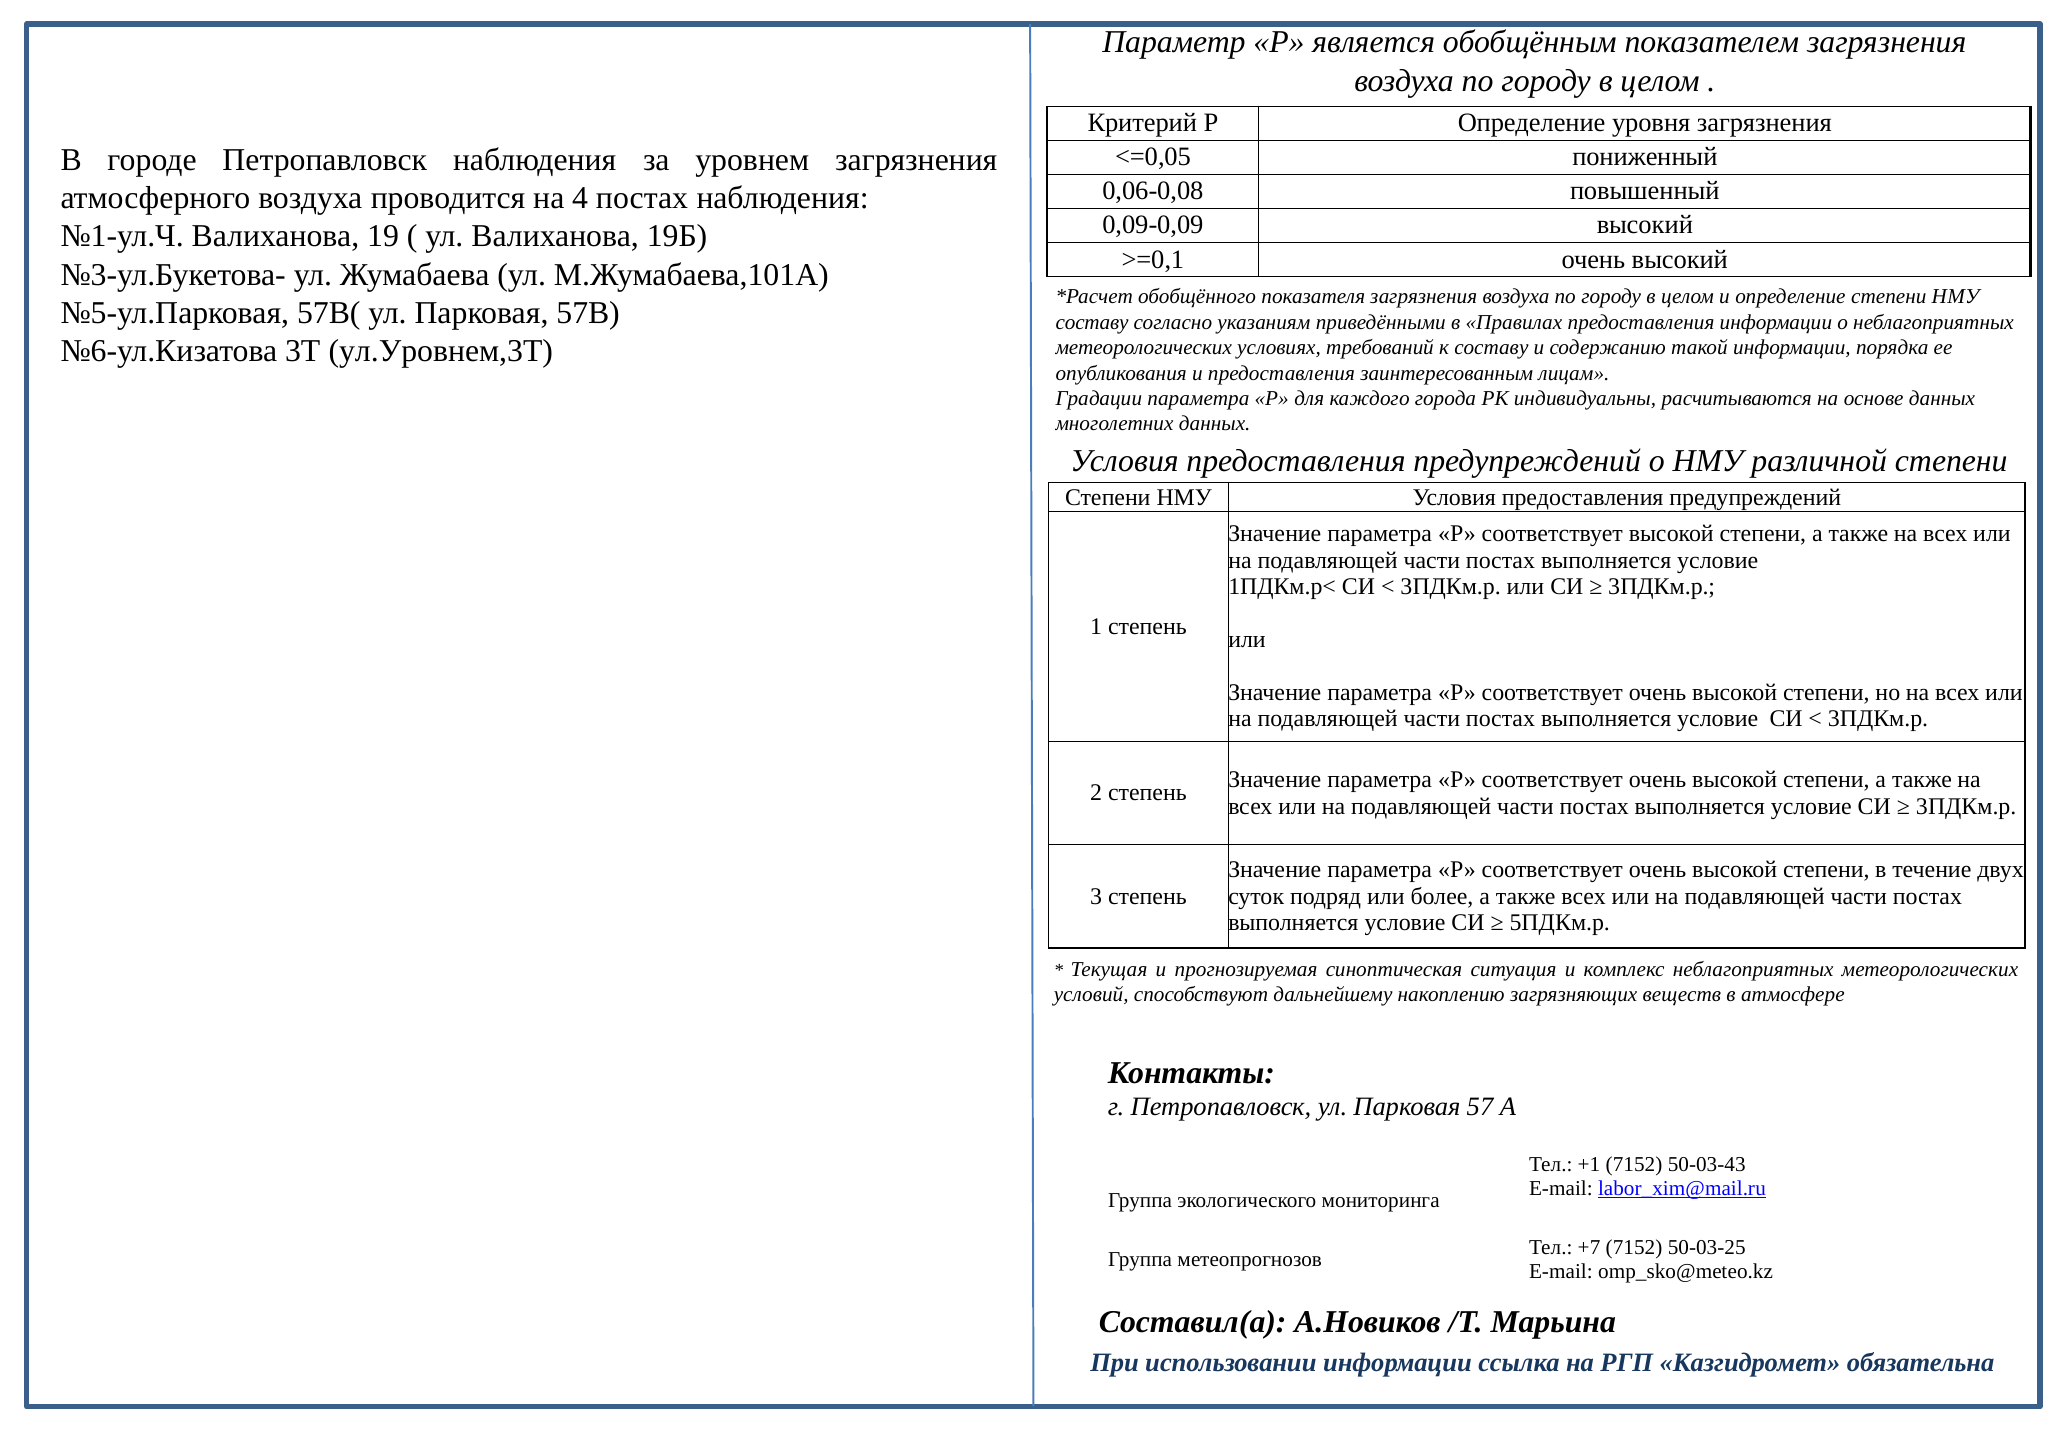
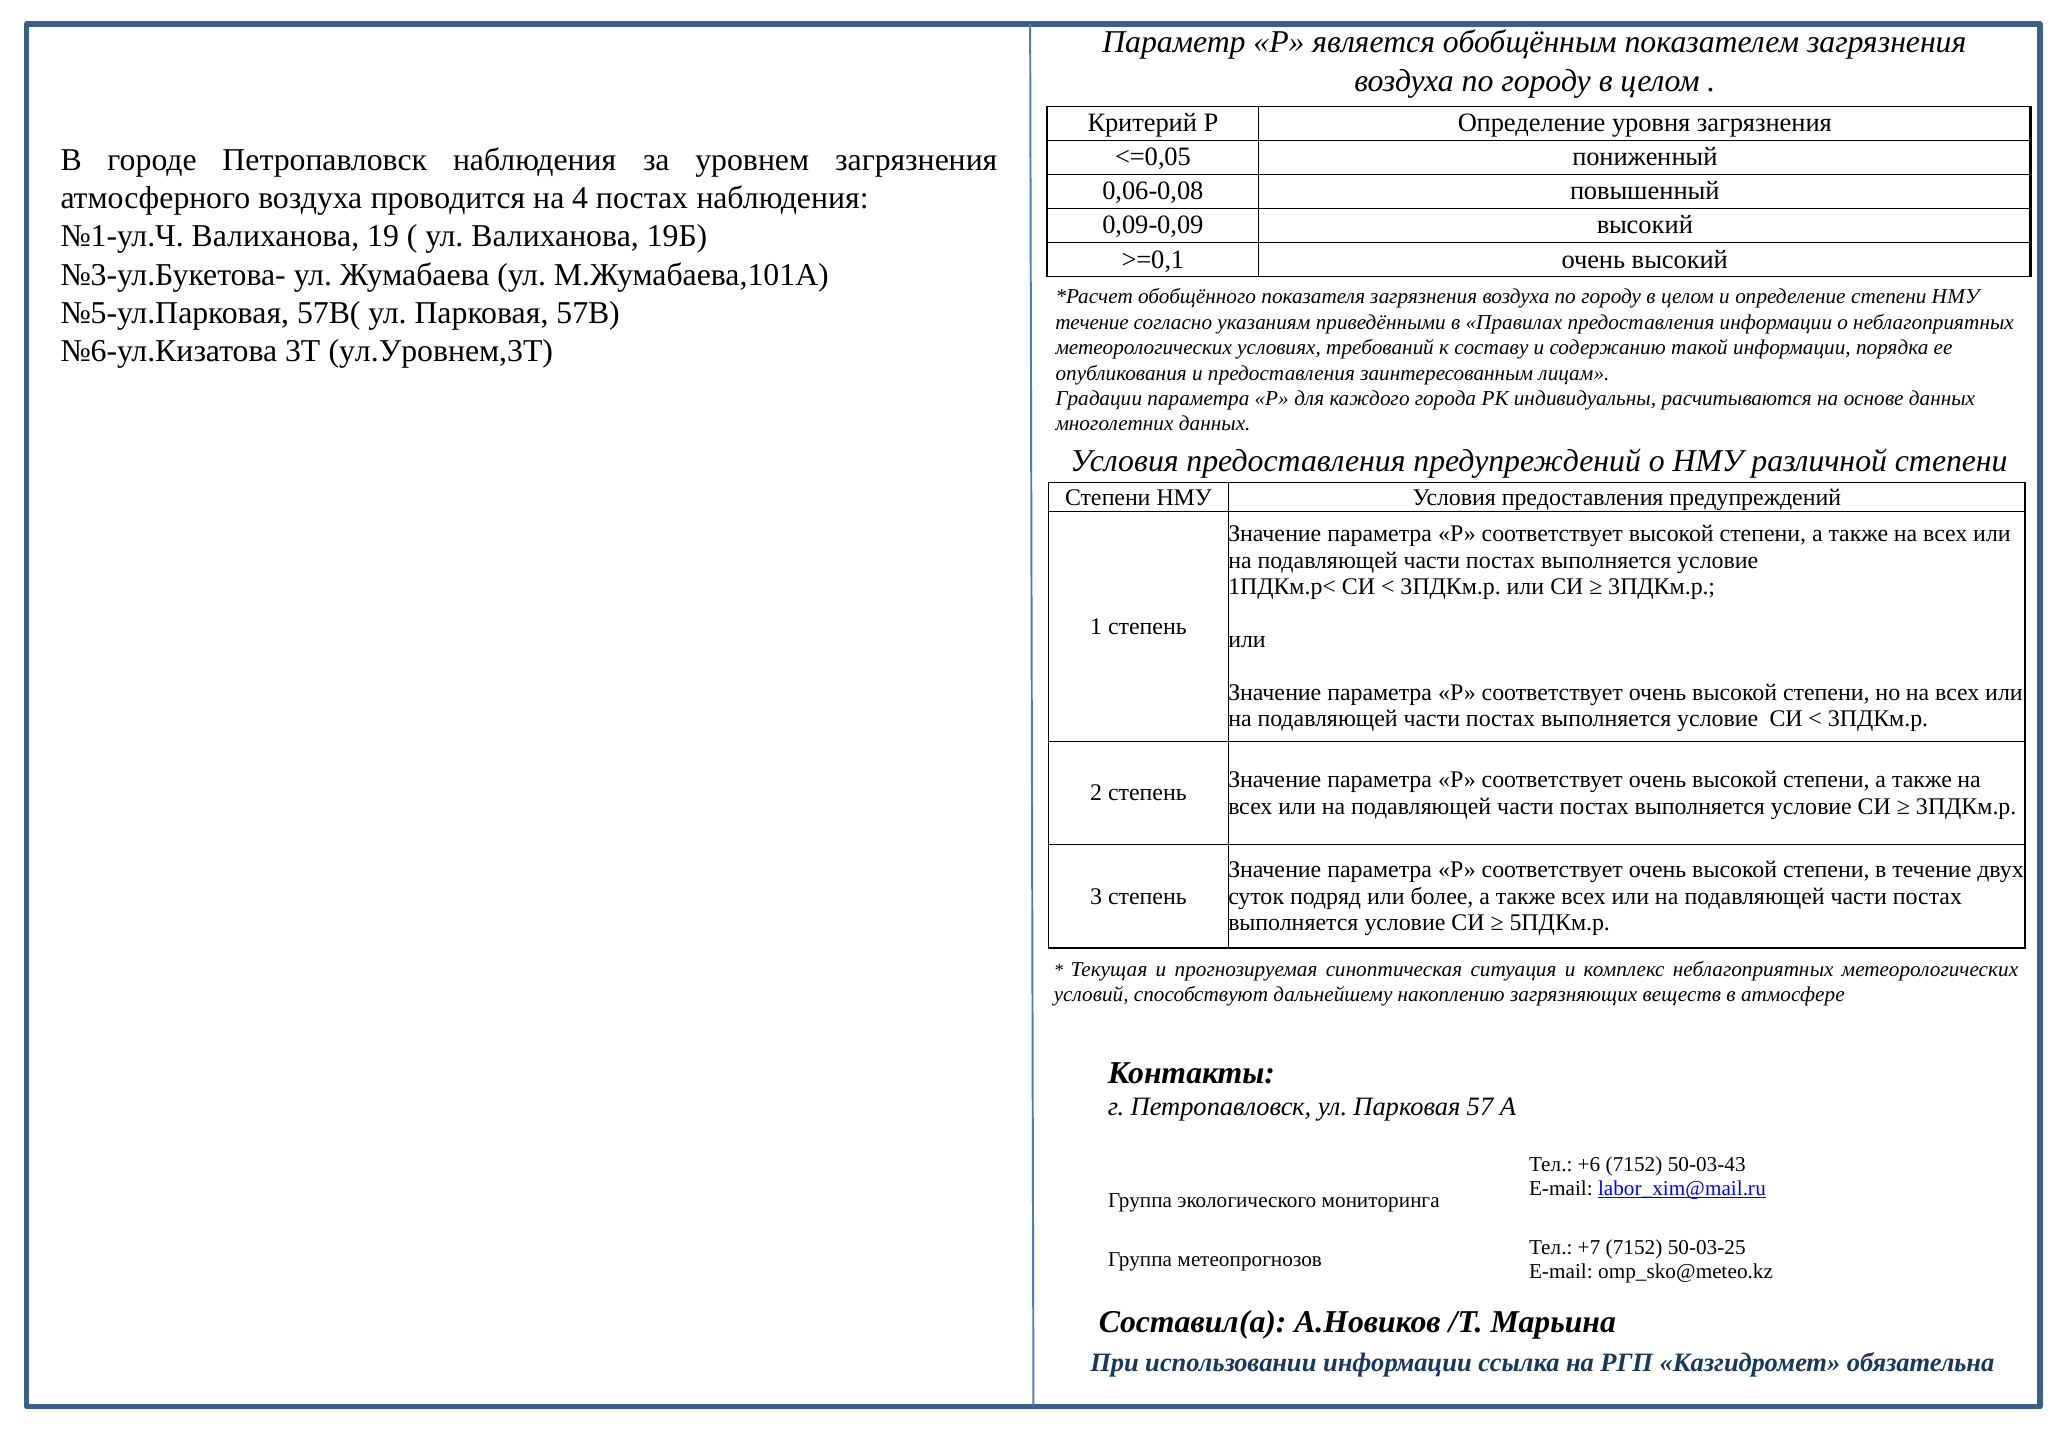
составу: составу -> течение (1092, 322)
+1: +1 -> +6 (1589, 1165)
